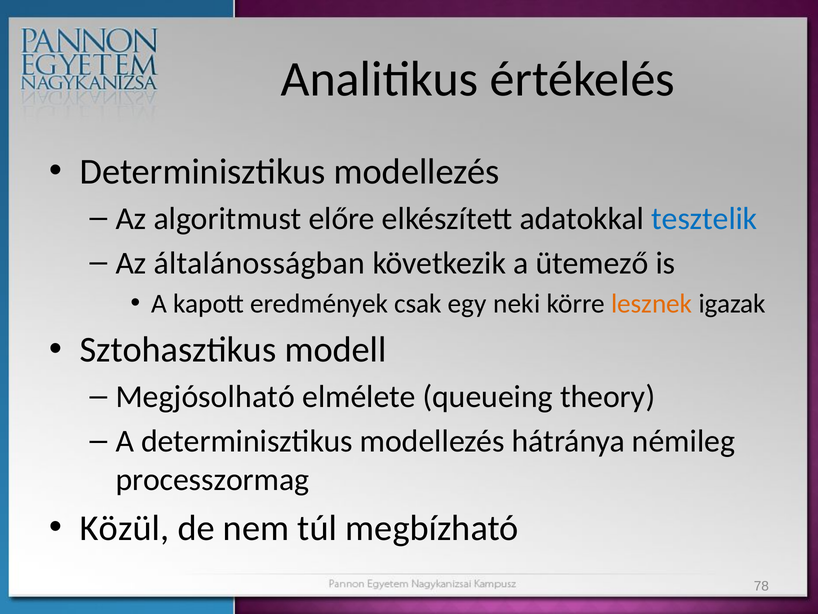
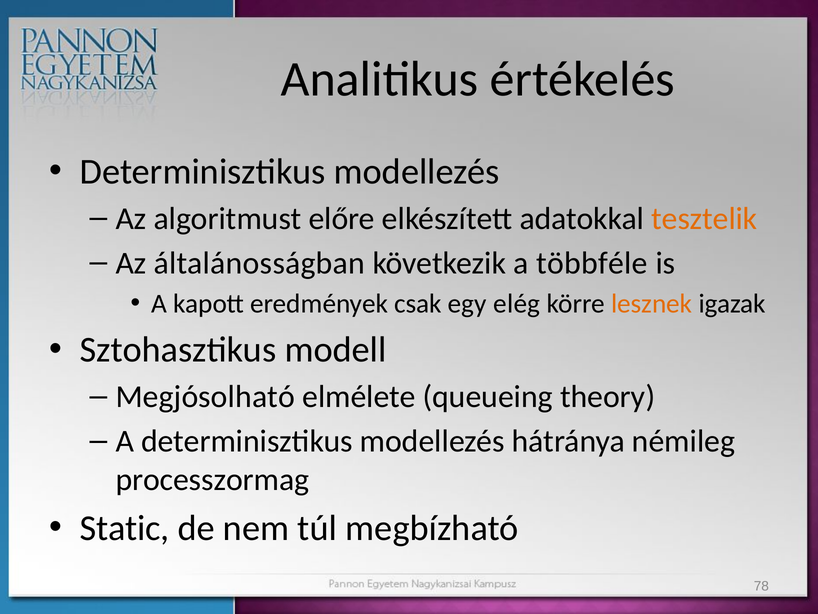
tesztelik colour: blue -> orange (704, 219)
ütemező: ütemező -> többféle (592, 263)
neki: neki -> elég (517, 304)
Közül: Közül -> Static (125, 528)
